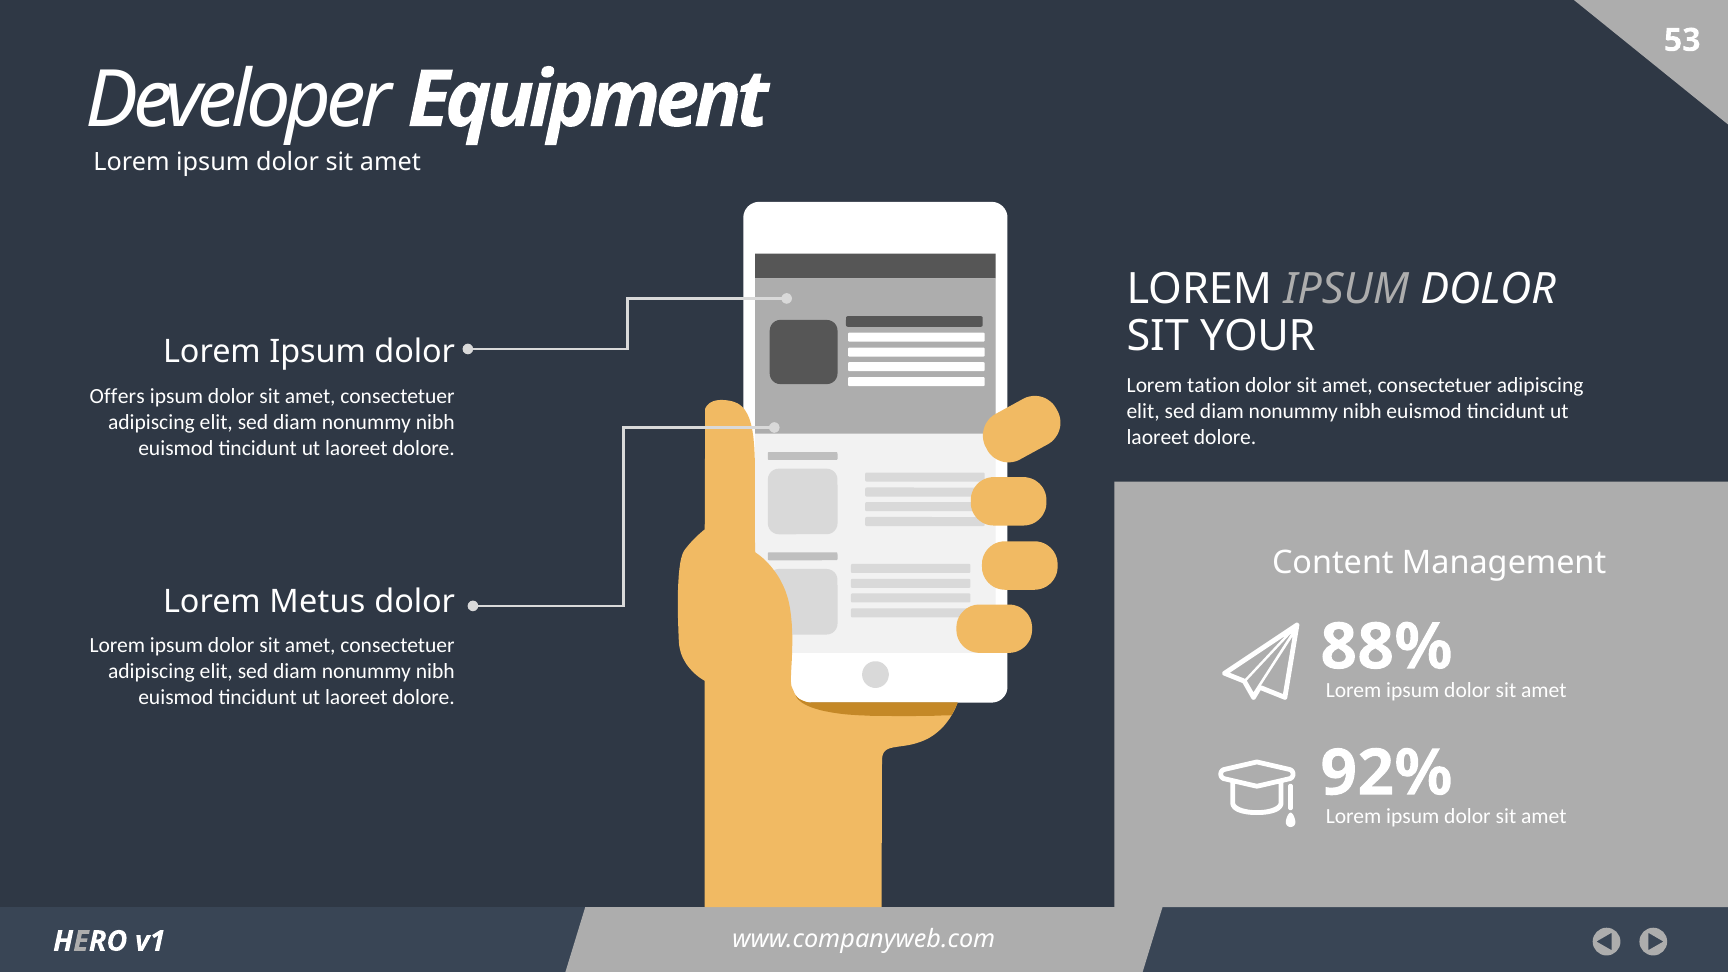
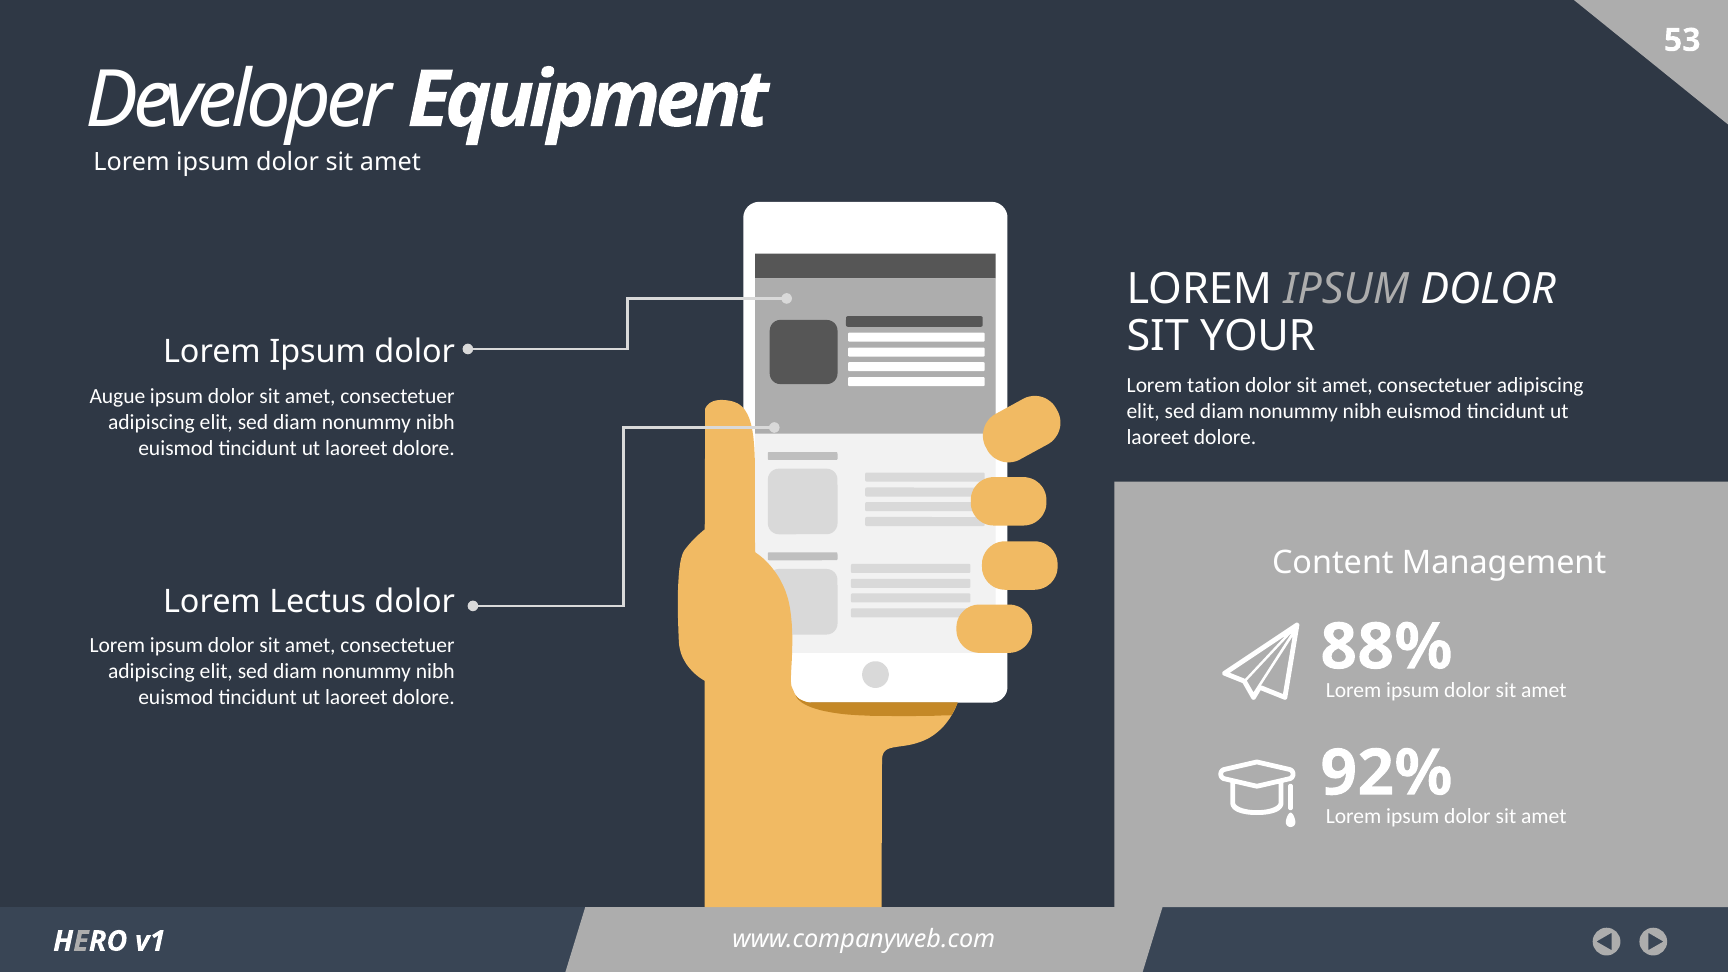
Offers: Offers -> Augue (117, 396)
Metus: Metus -> Lectus (318, 602)
